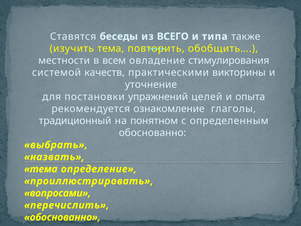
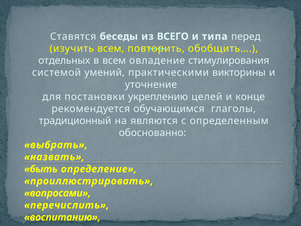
также: также -> перед (246, 36)
изучить тема: тема -> всем (111, 48)
местности: местности -> отдельных (64, 61)
качеств: качеств -> умений (105, 73)
упражнений: упражнений -> укреплению (158, 97)
опыта: опыта -> конце (250, 97)
ознакомление: ознакомление -> обучающимся (169, 109)
понятном: понятном -> являются (154, 121)
тема: тема -> быть (41, 169)
обоснованно: обоснованно -> воспитанию (62, 217)
